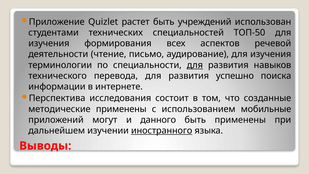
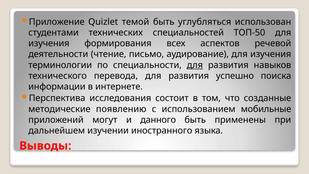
растет: растет -> темой (136, 22)
учреждений: учреждений -> углубляться (205, 22)
методические применены: применены -> появлению (121, 109)
иностранного underline: present -> none (162, 131)
